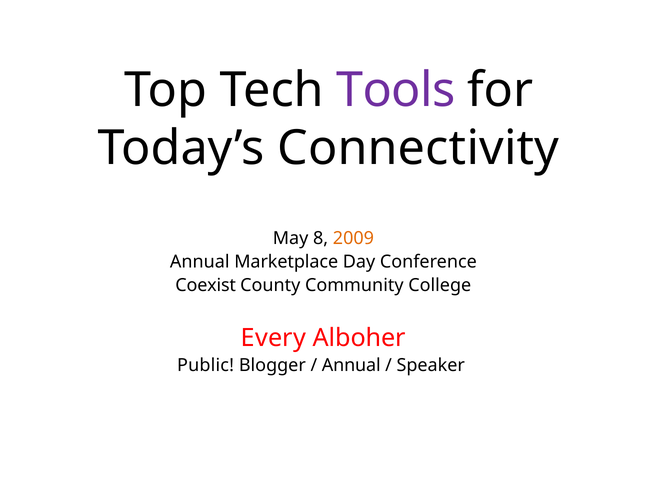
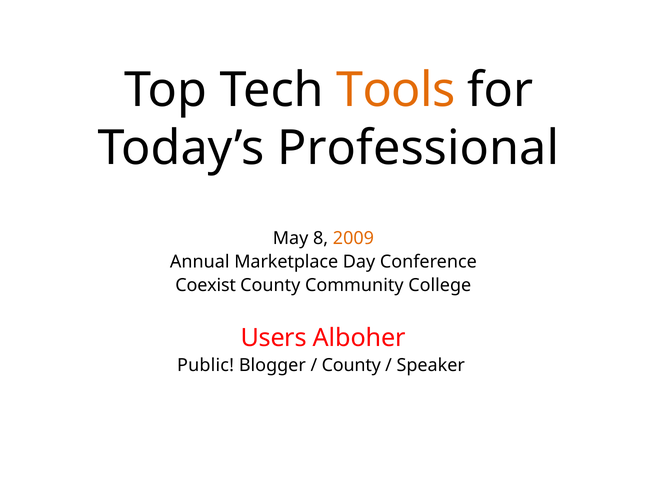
Tools colour: purple -> orange (396, 90)
Connectivity: Connectivity -> Professional (418, 148)
Every: Every -> Users (274, 338)
Annual: Annual -> County (351, 365)
